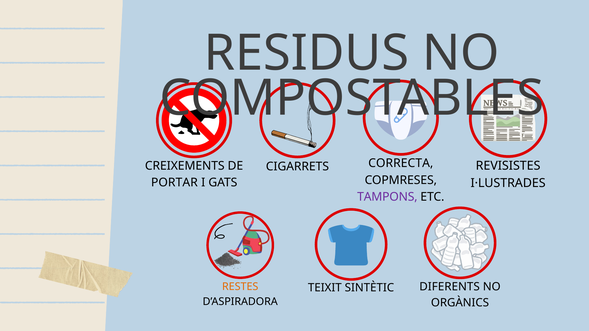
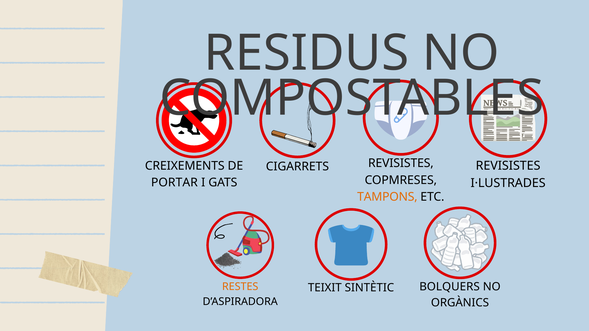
CORRECTA: CORRECTA -> REVISISTES (401, 163)
TAMPONS colour: purple -> orange (387, 197)
DIFERENTS: DIFERENTS -> BOLQUERS (450, 287)
